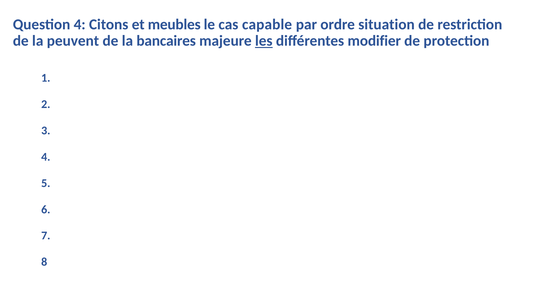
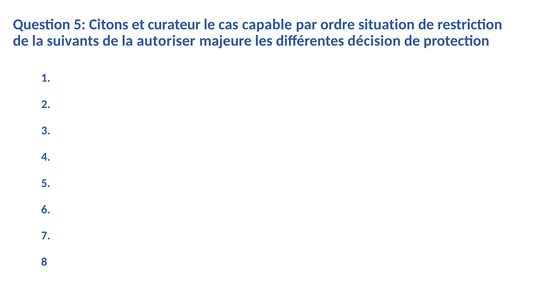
Question 4: 4 -> 5 (80, 25)
meubles: meubles -> curateur (174, 25)
peuvent: peuvent -> suivants (73, 41)
bancaires: bancaires -> autoriser (166, 41)
les underline: present -> none (264, 41)
modifier: modifier -> décision (374, 41)
